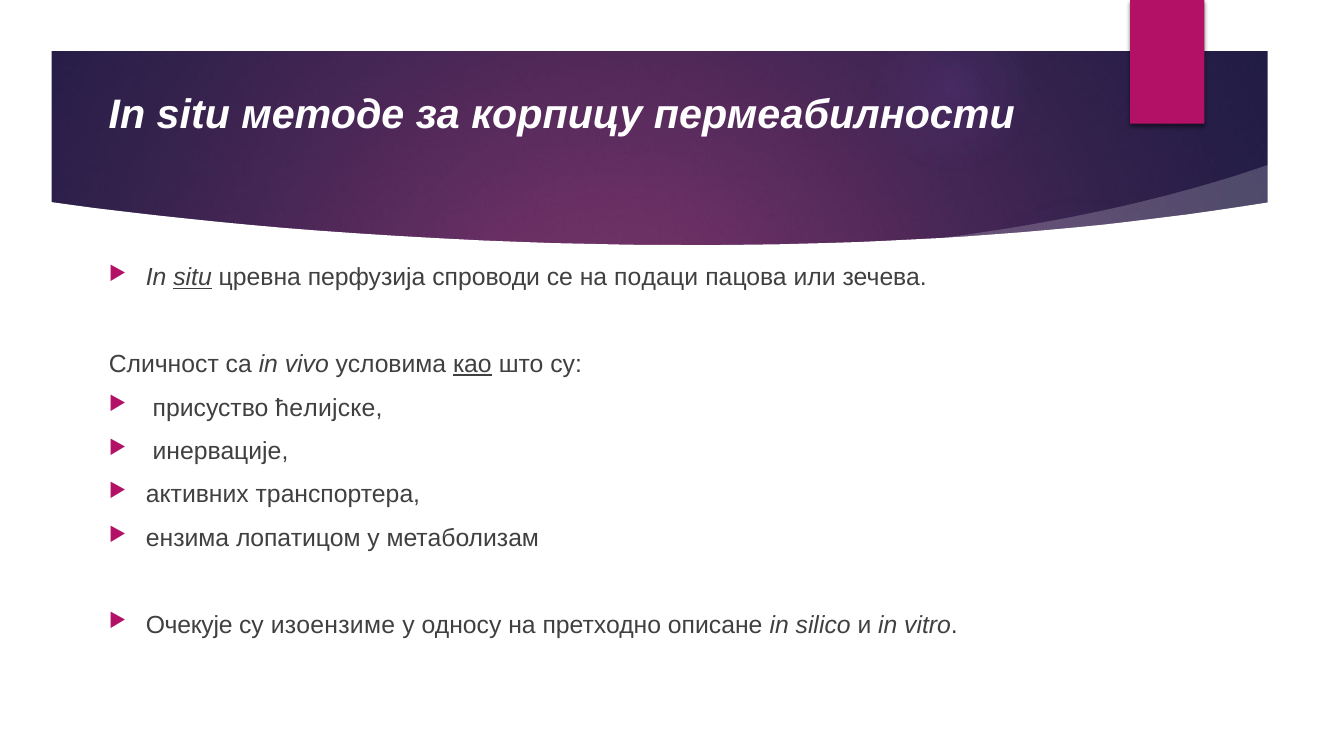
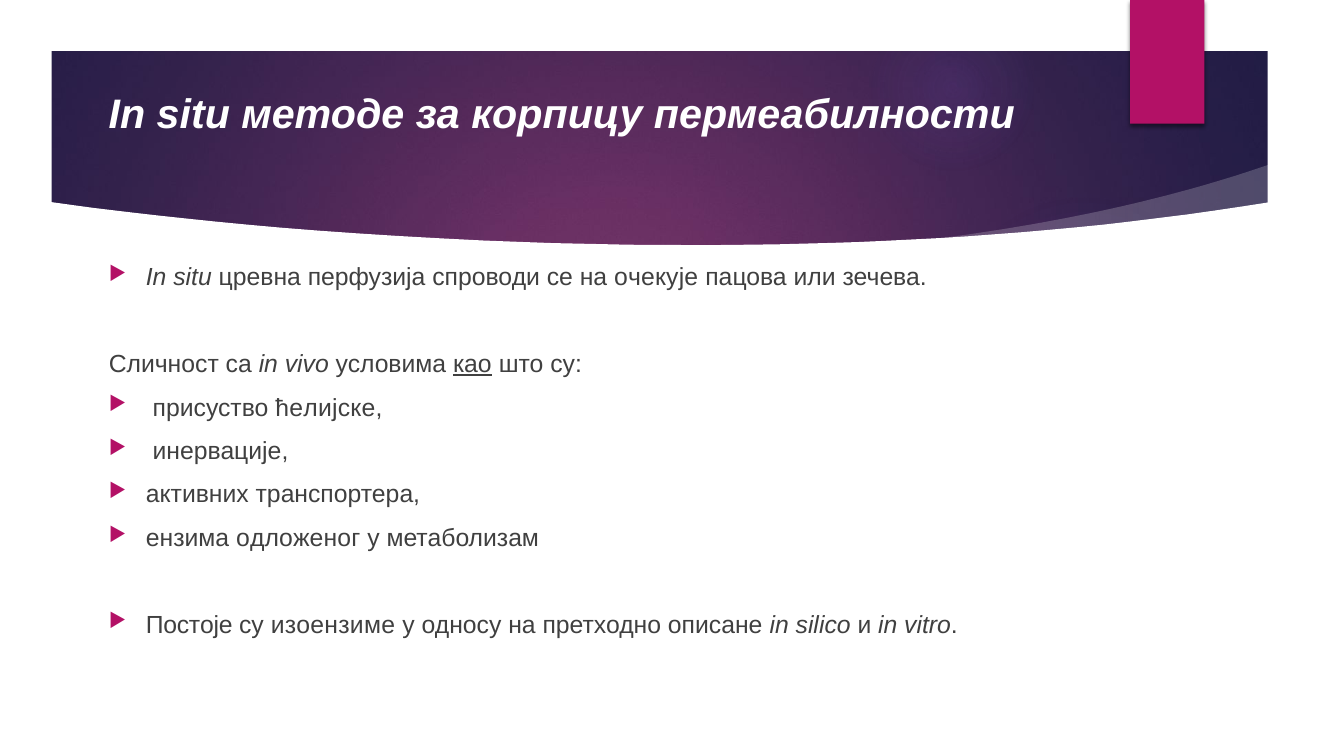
situ underline: present -> none (193, 278)
подаци: подаци -> очекује (656, 278)
лопатицом: лопатицом -> одложеног (298, 539)
Очекује: Очекује -> Постоје (189, 625)
